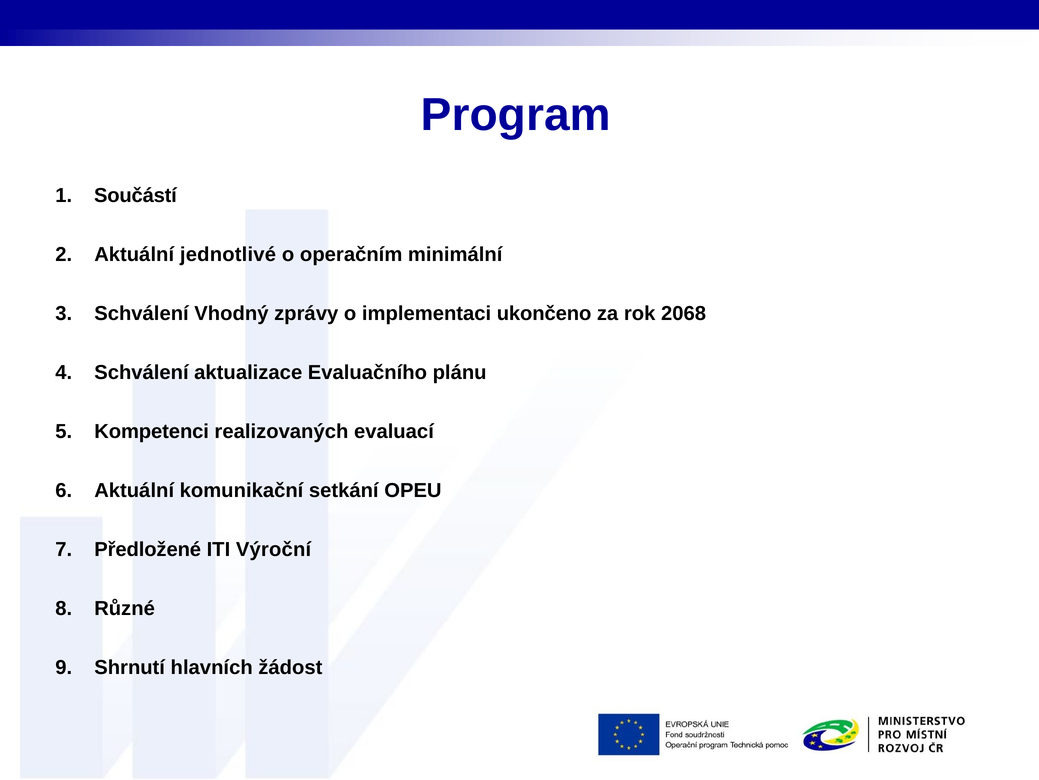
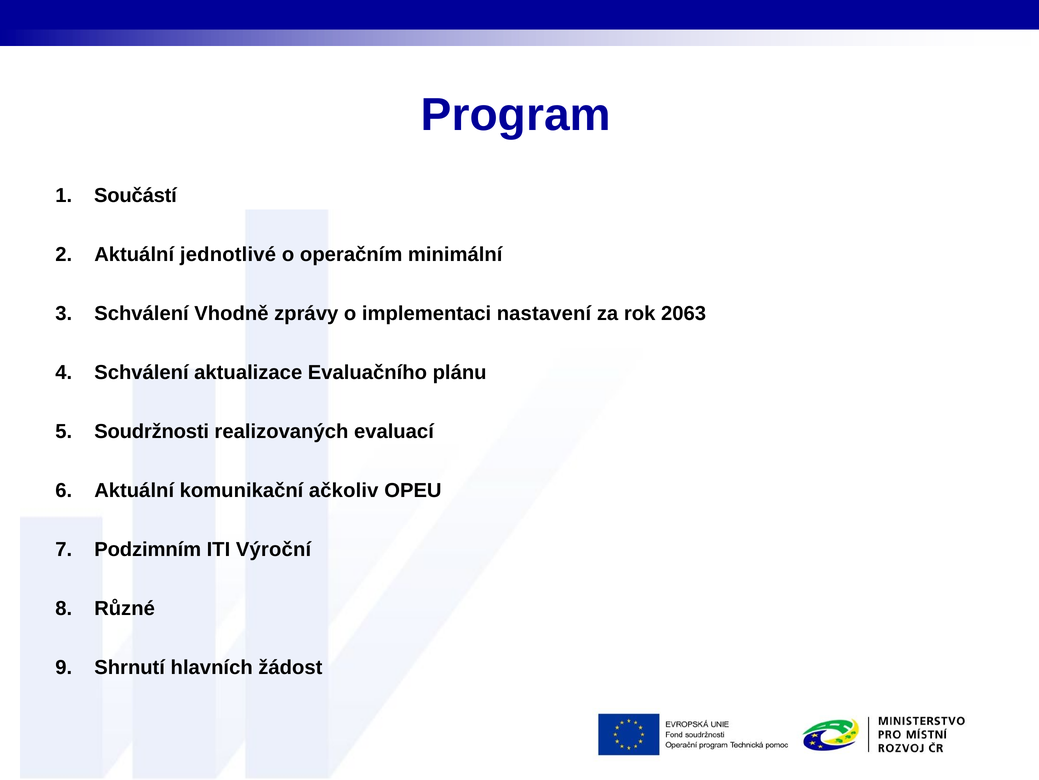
Vhodný: Vhodný -> Vhodně (231, 313)
ukončeno: ukončeno -> nastavení (544, 313)
2068: 2068 -> 2063 (684, 313)
Kompetenci: Kompetenci -> Soudržnosti (152, 431)
setkání: setkání -> ačkoliv (344, 490)
Předložené: Předložené -> Podzimním (148, 549)
